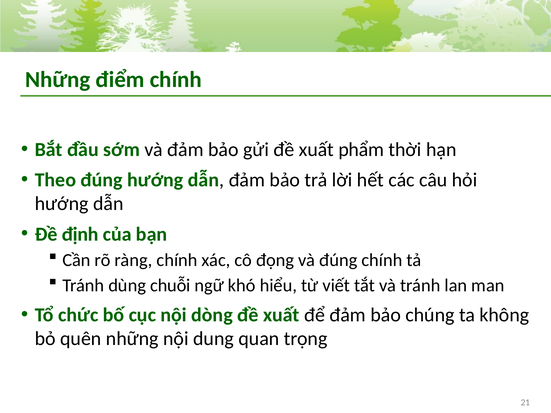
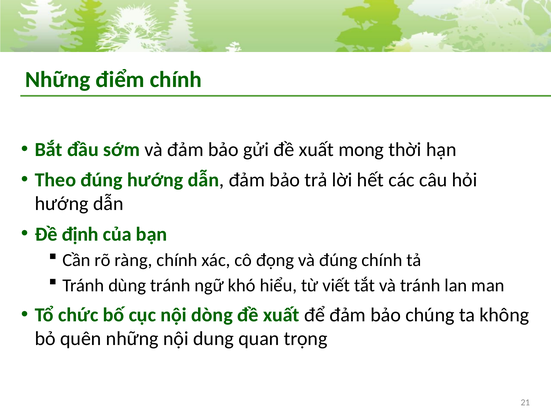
phẩm: phẩm -> mong (361, 150)
dùng chuỗi: chuỗi -> tránh (170, 286)
